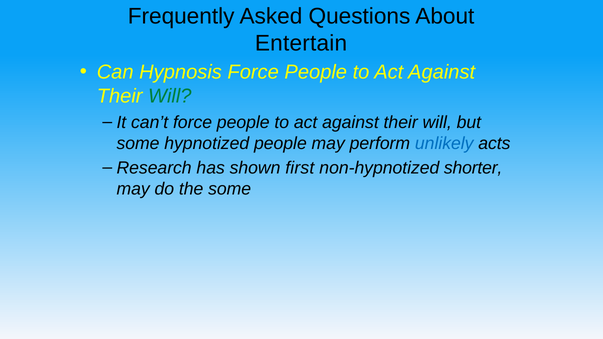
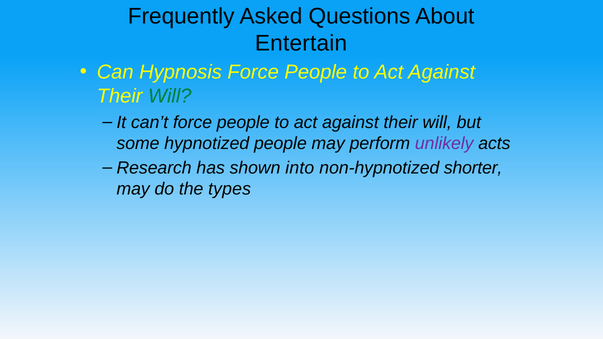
unlikely colour: blue -> purple (444, 143)
first: first -> into (300, 168)
the some: some -> types (230, 189)
